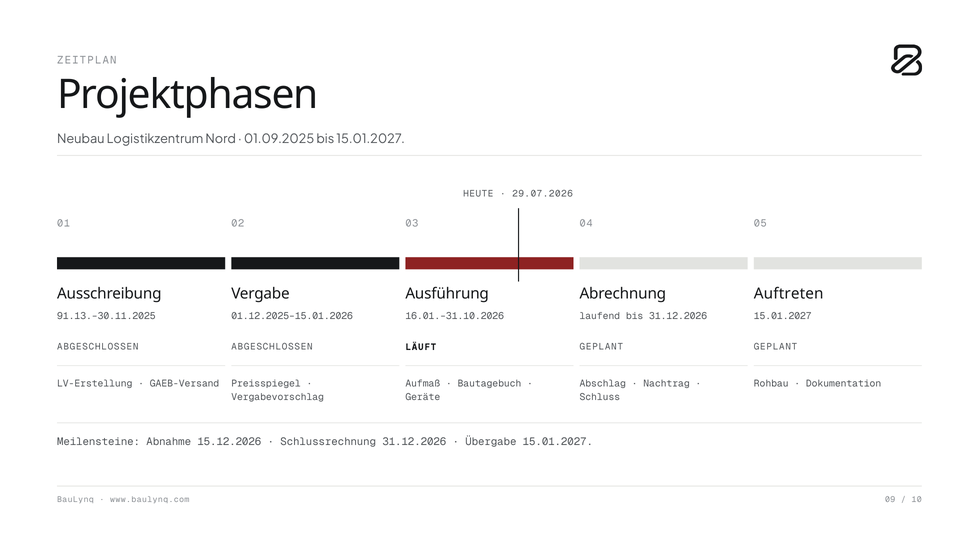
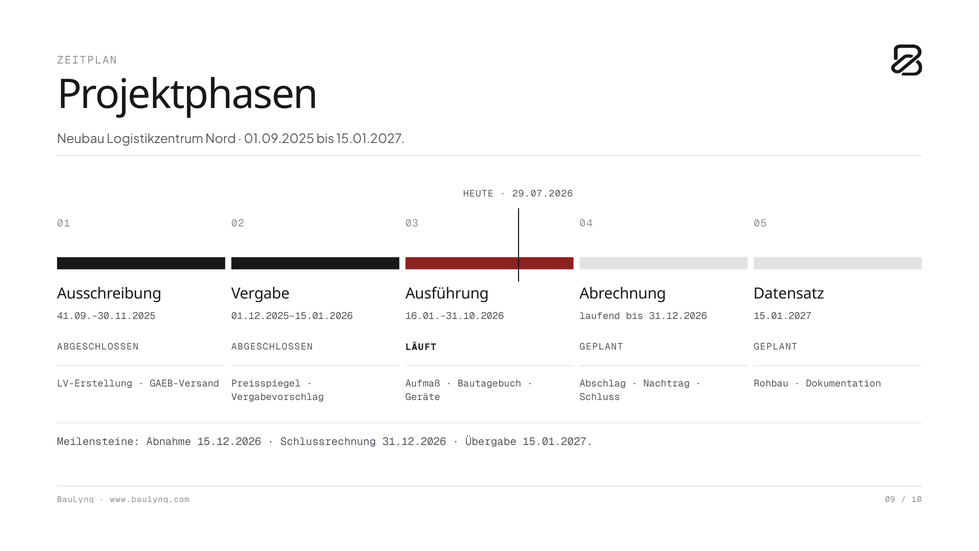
Auftreten: Auftreten -> Datensatz (789, 294)
91.13.–30.11.2025: 91.13.–30.11.2025 -> 41.09.–30.11.2025 (106, 316)
